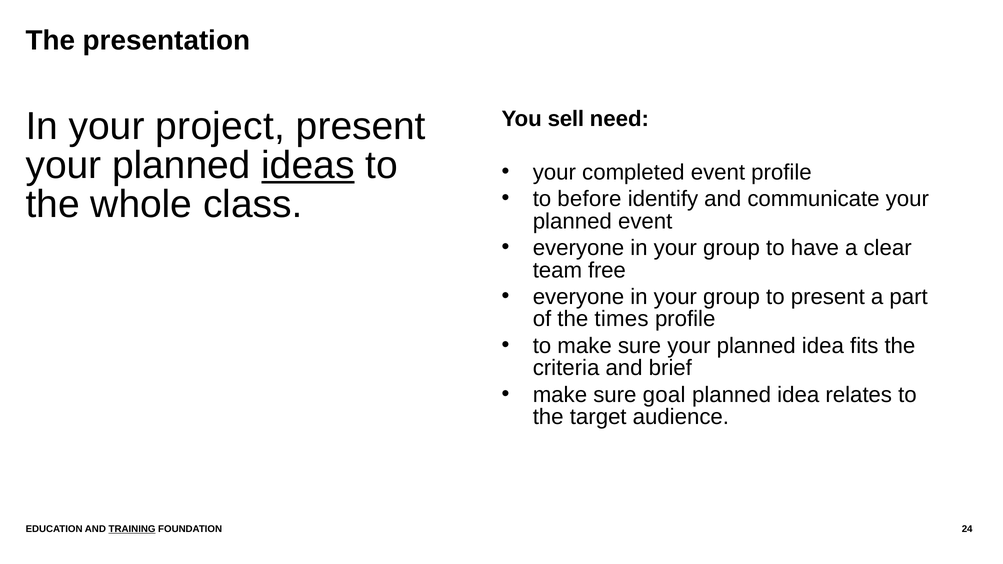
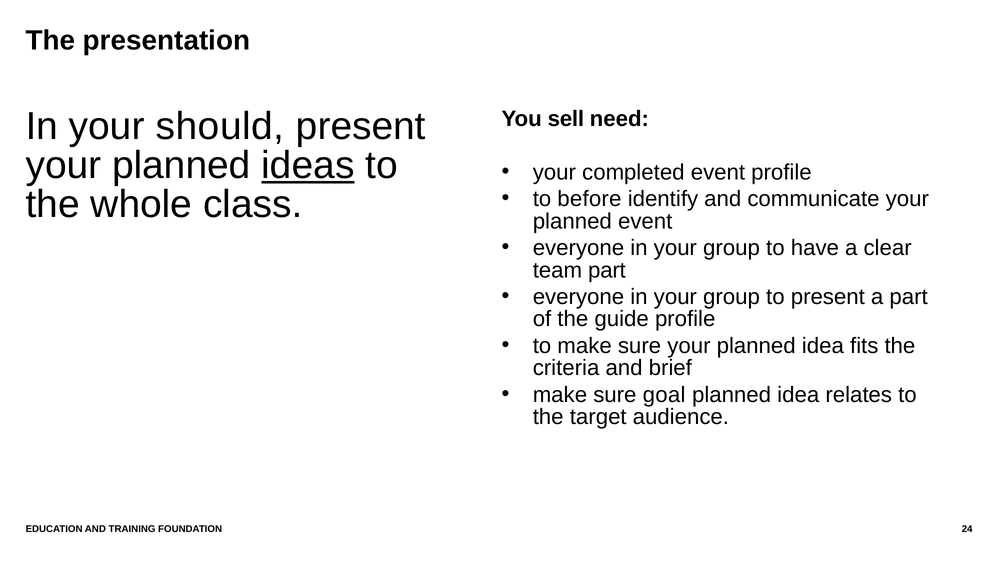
project: project -> should (220, 127)
team free: free -> part (607, 270)
times: times -> guide (622, 319)
TRAINING underline: present -> none (132, 529)
